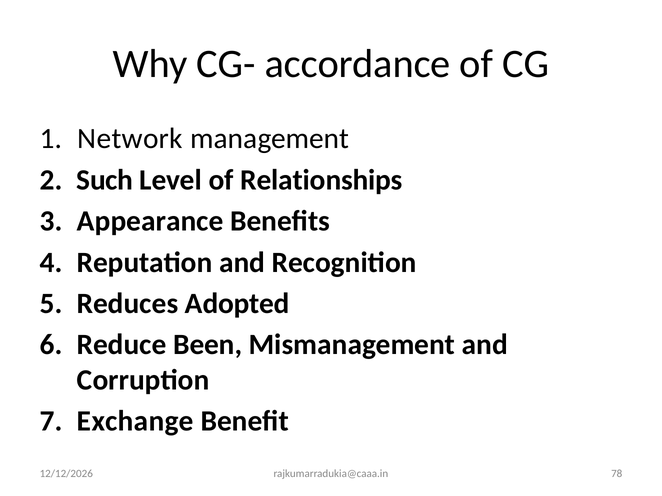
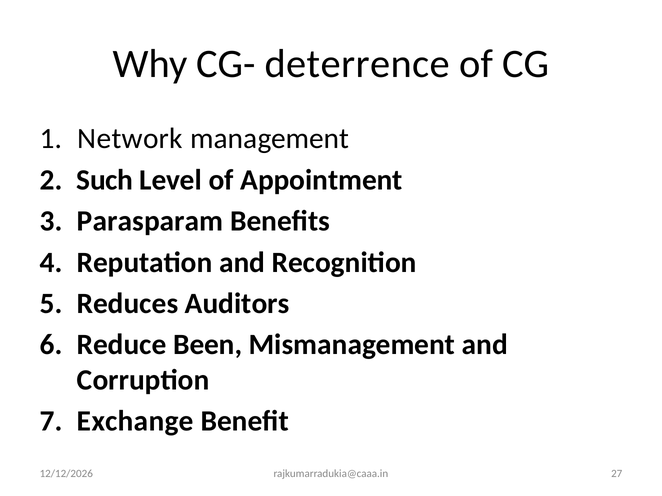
accordance: accordance -> deterrence (357, 64)
Relationships: Relationships -> Appointment (321, 180)
Appearance: Appearance -> Parasparam (150, 221)
Adopted: Adopted -> Auditors (237, 304)
78: 78 -> 27 (617, 474)
